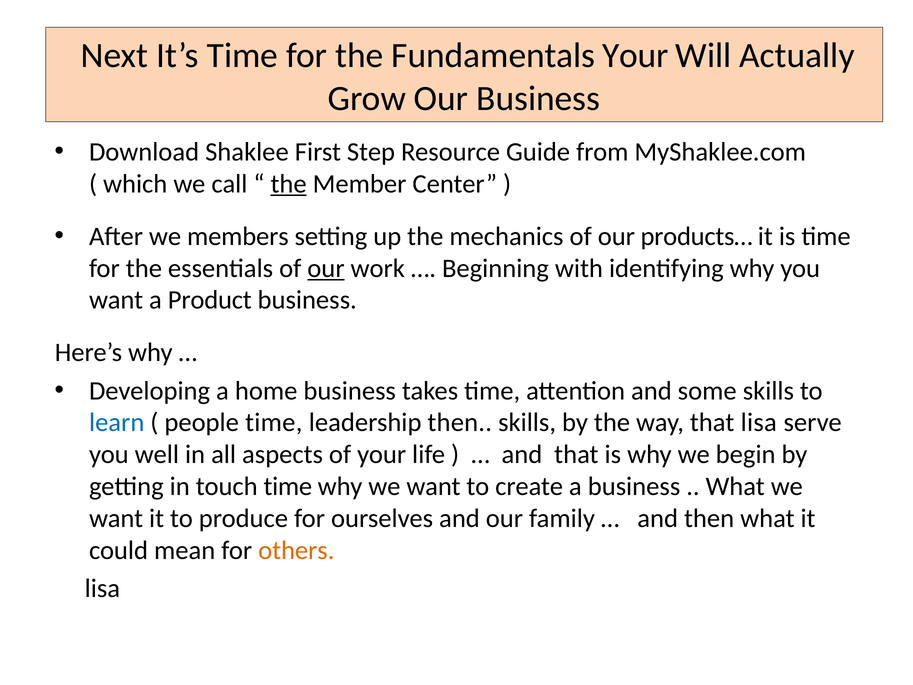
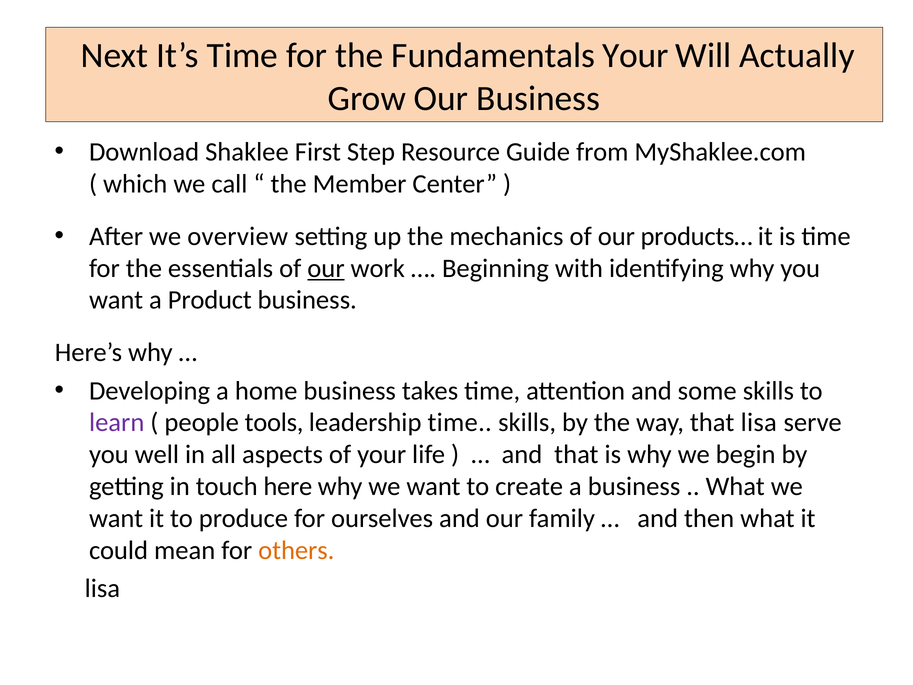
the underline: present -> none (289, 184)
members: members -> overview (238, 236)
learn colour: blue -> purple (117, 423)
people time: time -> tools (274, 423)
leadership then: then -> time (460, 423)
touch time: time -> here (288, 486)
